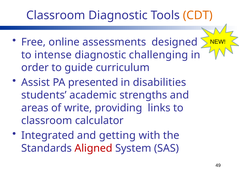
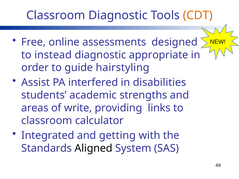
intense: intense -> instead (53, 55)
challenging: challenging -> appropriate (159, 55)
curriculum: curriculum -> hairstyling (123, 68)
presented: presented -> interfered (93, 83)
Aligned colour: red -> black (94, 148)
